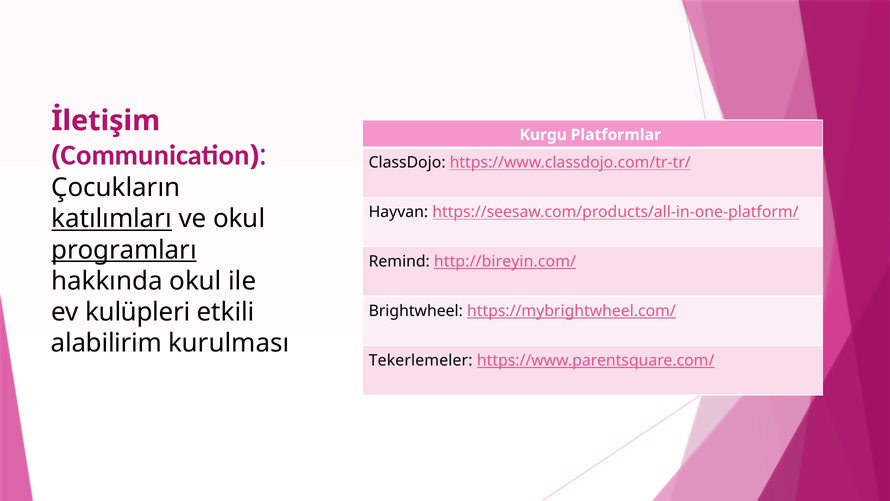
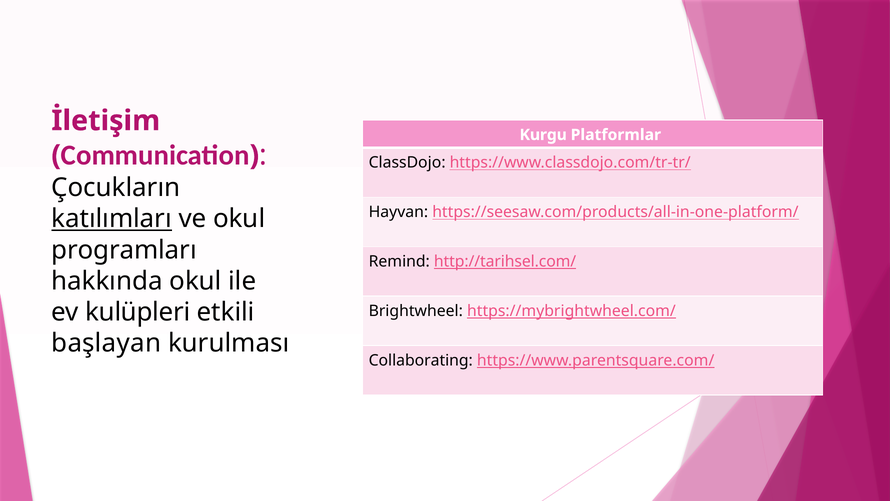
programları underline: present -> none (124, 250)
http://bireyin.com/: http://bireyin.com/ -> http://tarihsel.com/ (505, 261)
alabilirim: alabilirim -> başlayan (106, 343)
Tekerlemeler: Tekerlemeler -> Collaborating (421, 360)
